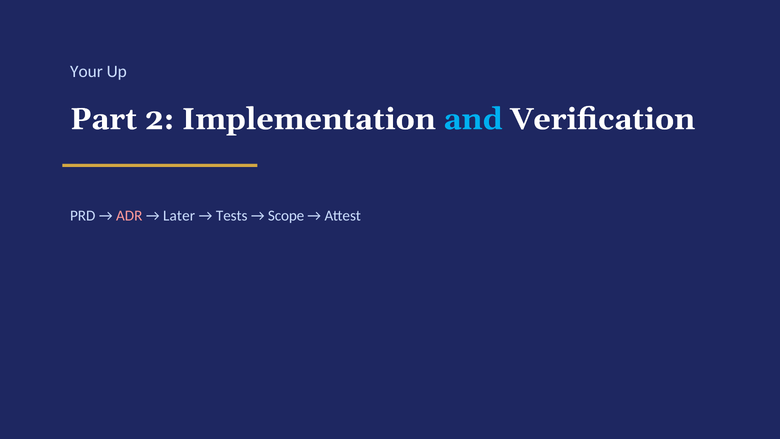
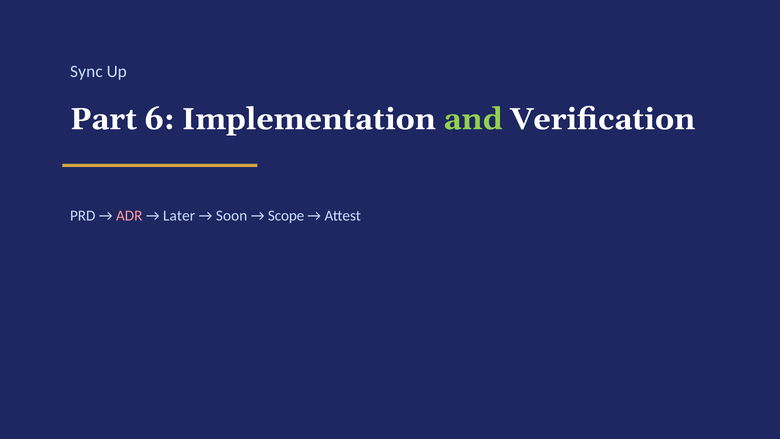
Your: Your -> Sync (86, 71)
2: 2 -> 6 (160, 119)
and colour: light blue -> light green (473, 119)
Tests: Tests -> Soon (232, 216)
